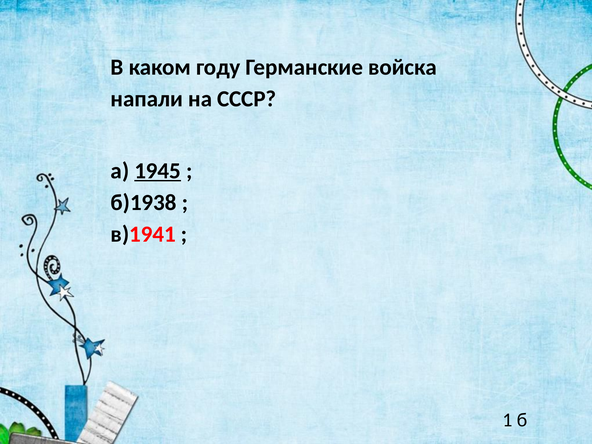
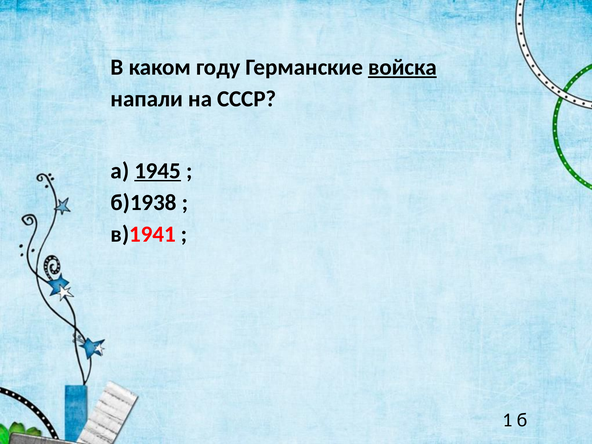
войска underline: none -> present (402, 67)
